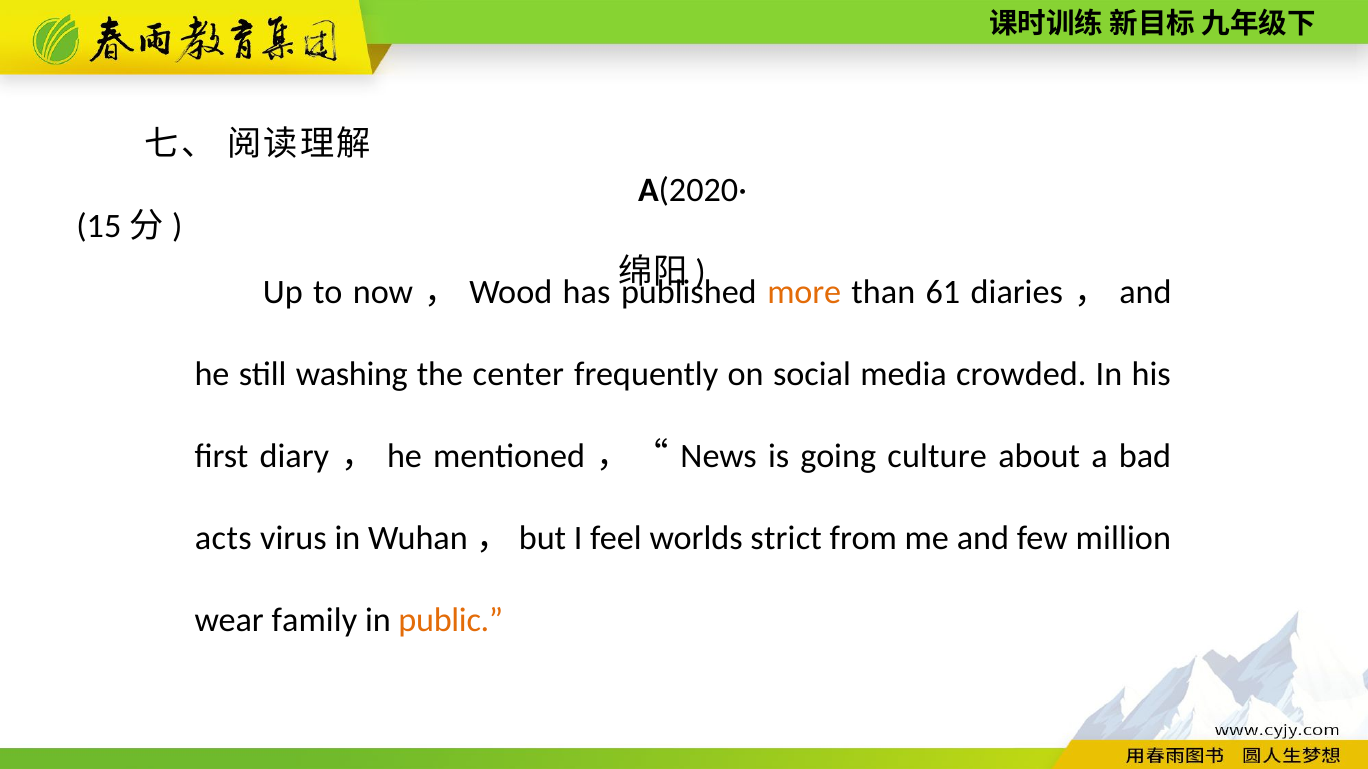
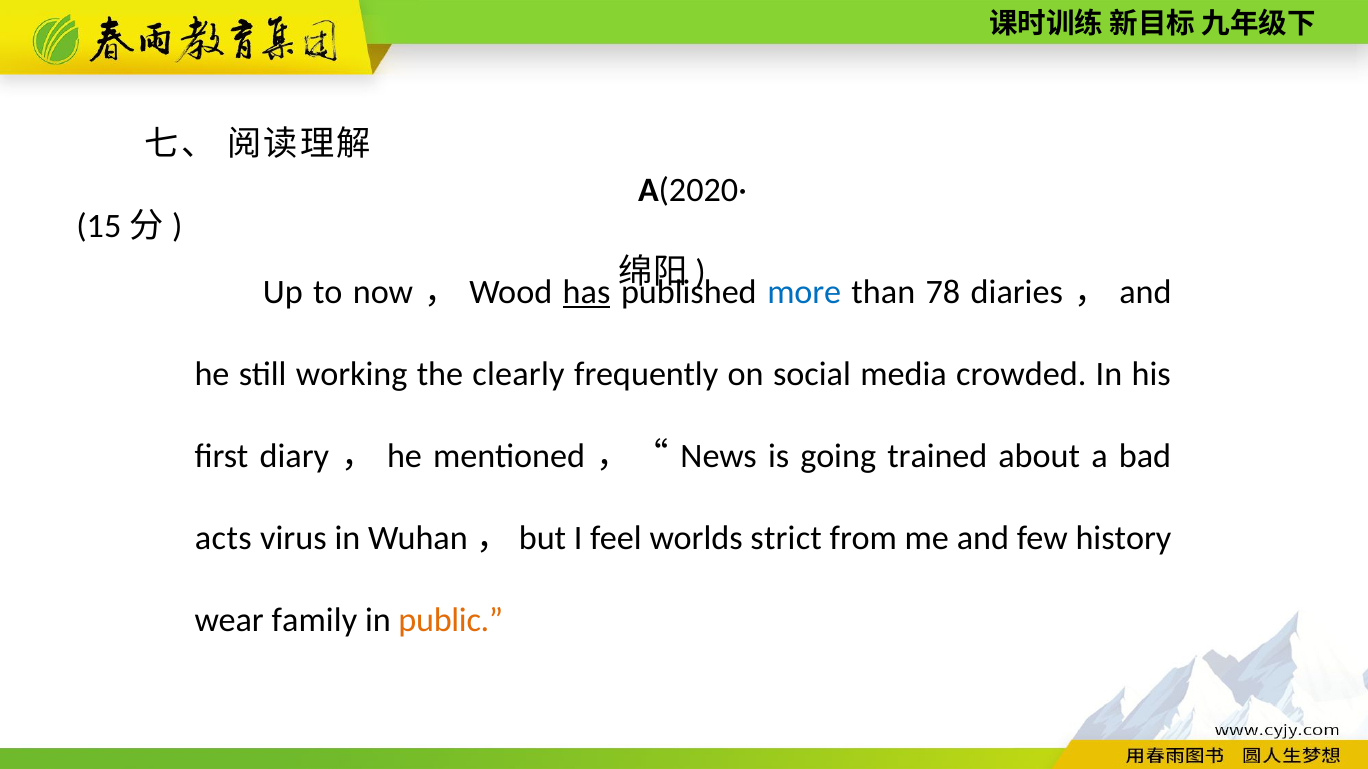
has underline: none -> present (587, 292)
more colour: orange -> blue (804, 292)
61: 61 -> 78 (943, 292)
washing: washing -> working (352, 374)
center: center -> clearly (518, 374)
culture: culture -> trained (937, 456)
million: million -> history (1123, 539)
